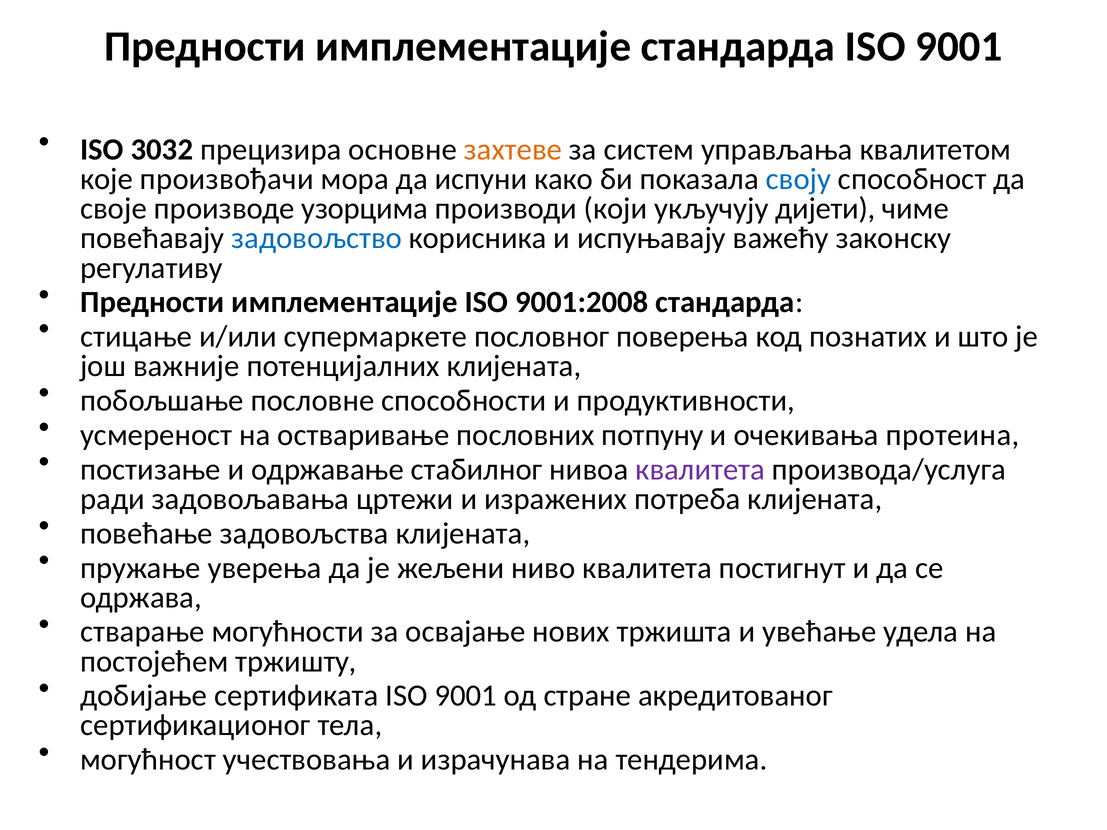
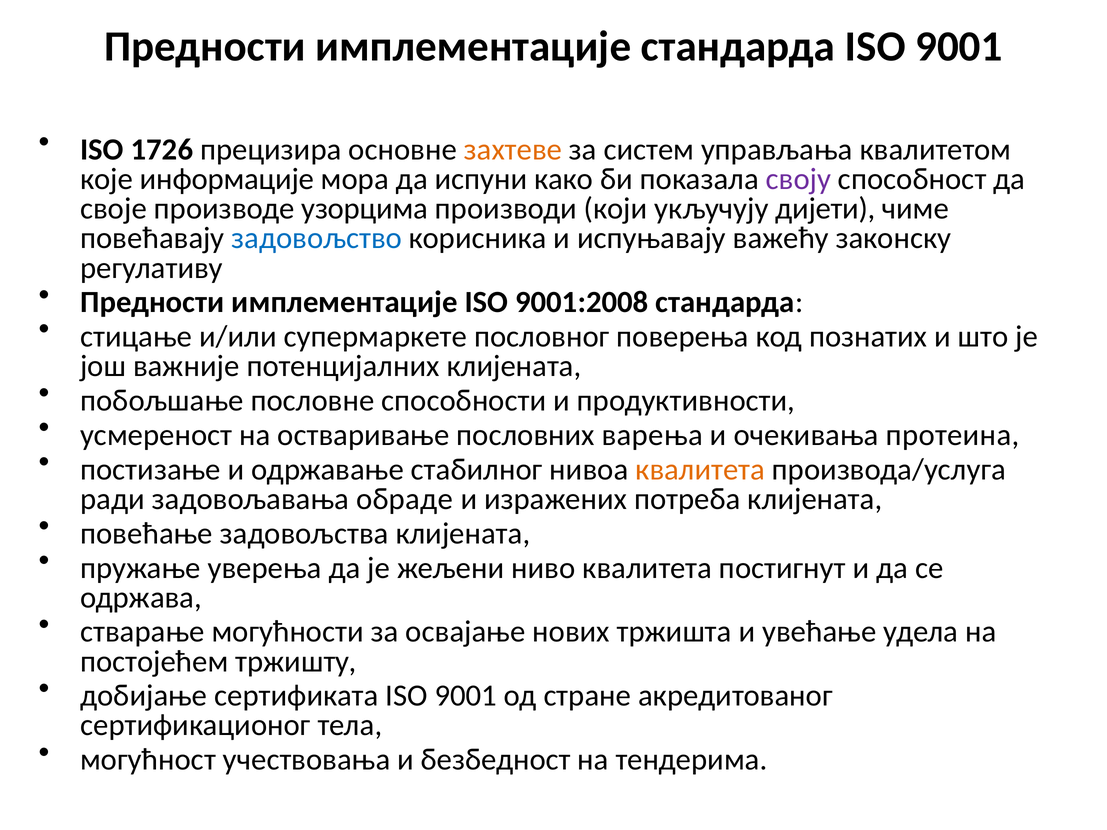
3032: 3032 -> 1726 (162, 150)
произвођачи: произвођачи -> информације (227, 179)
своју colour: blue -> purple (798, 179)
потпуну: потпуну -> варења (652, 435)
квалитета colour: purple -> orange (700, 470)
цртежи: цртежи -> обраде (405, 499)
израчунава: израчунава -> безбедност (496, 760)
